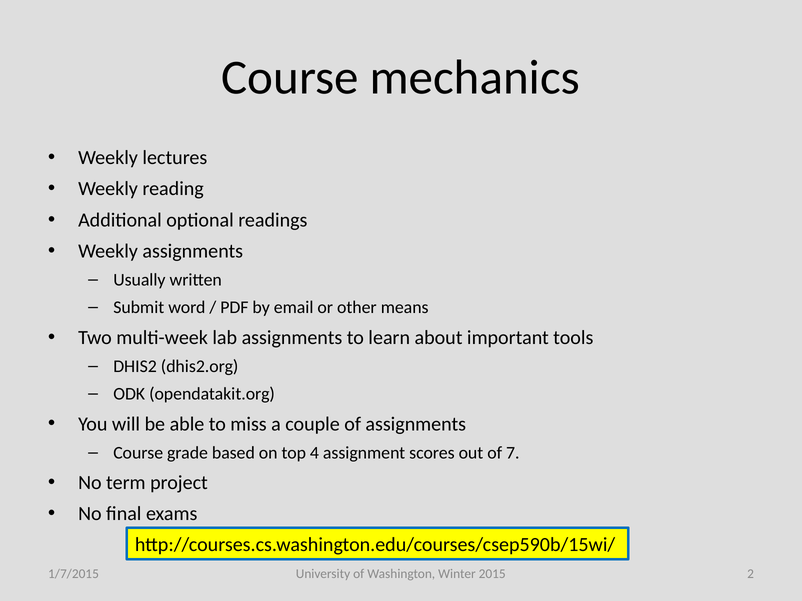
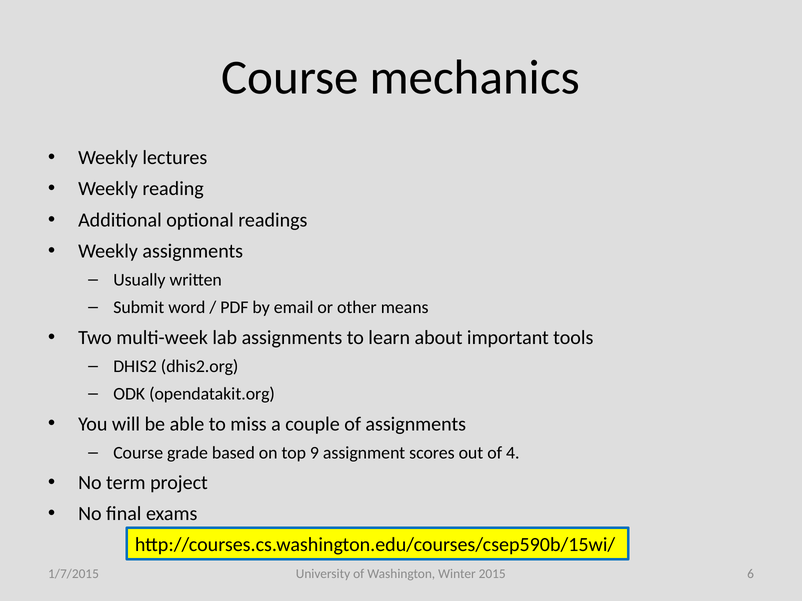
4: 4 -> 9 (314, 453)
7: 7 -> 4 (513, 453)
2: 2 -> 6 (751, 574)
